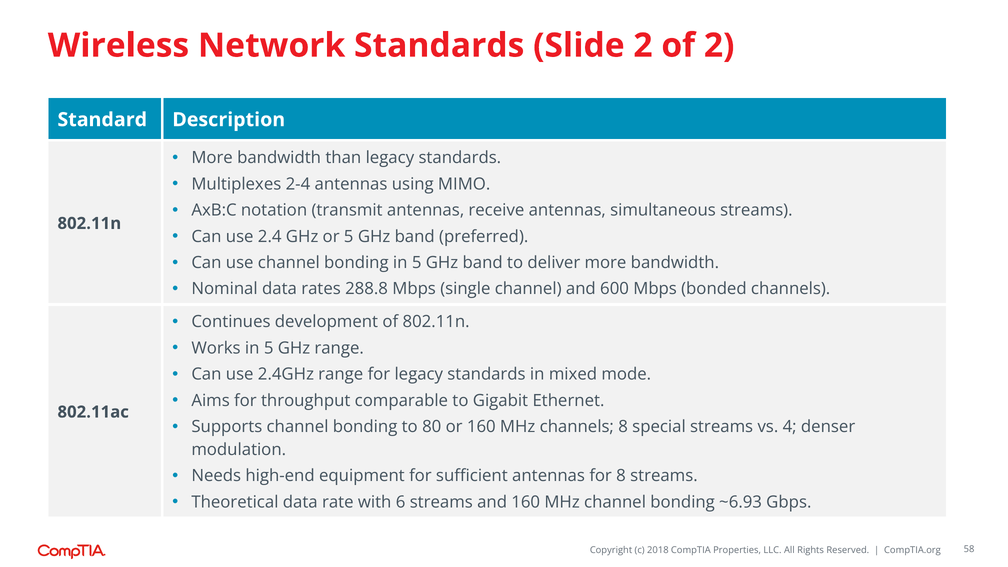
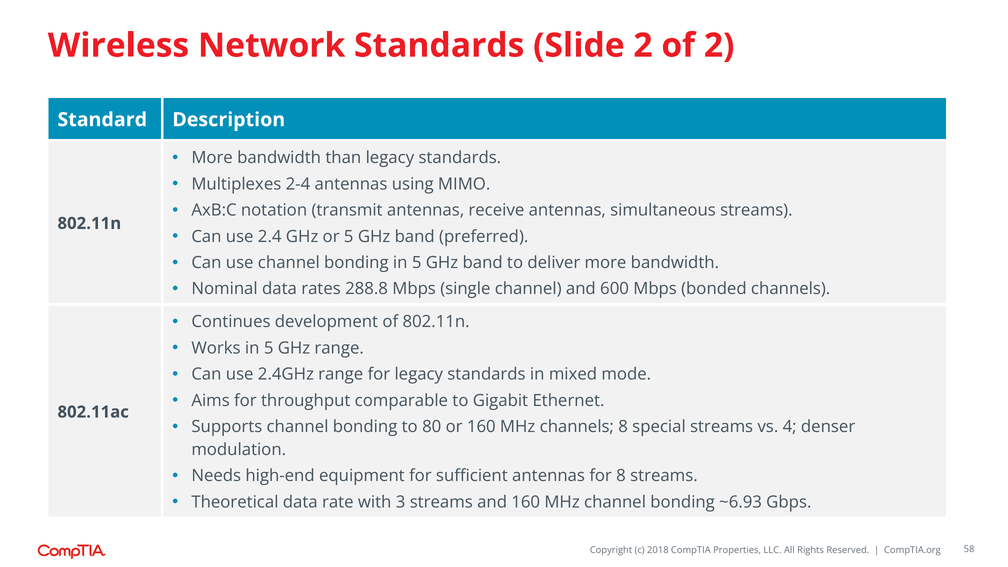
6: 6 -> 3 (401, 502)
